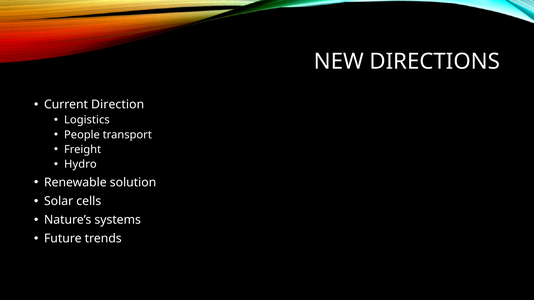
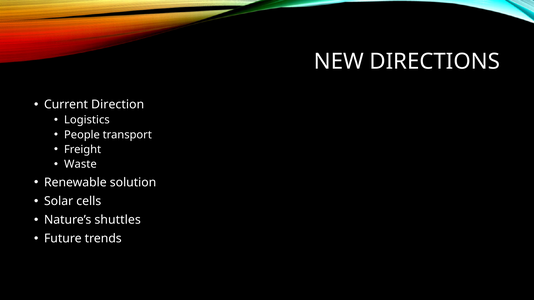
Hydro: Hydro -> Waste (80, 164)
systems: systems -> shuttles (118, 220)
